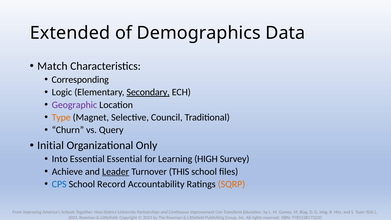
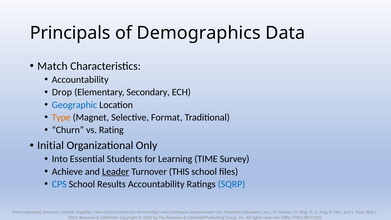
Extended: Extended -> Principals (70, 33)
Corresponding: Corresponding -> Accountability (80, 80)
Logic: Logic -> Drop (62, 92)
Secondary underline: present -> none (148, 92)
Geographic colour: purple -> blue (74, 105)
Council: Council -> Format (167, 117)
Query: Query -> Rating (111, 130)
Essential Essential: Essential -> Students (125, 159)
HIGH: HIGH -> TIME (206, 159)
Record: Record -> Results (111, 184)
SQRP colour: orange -> blue (232, 184)
